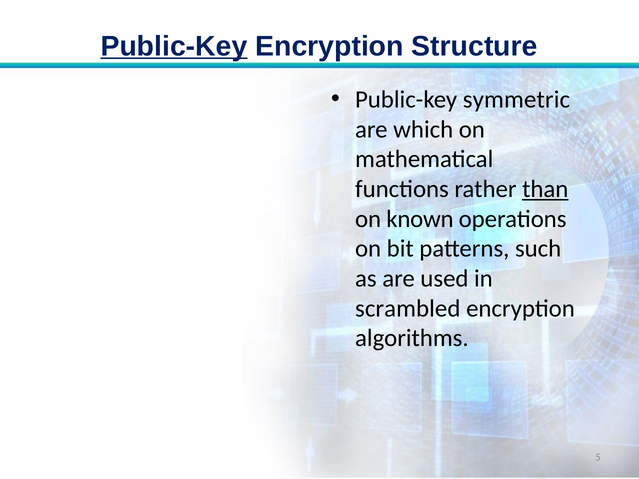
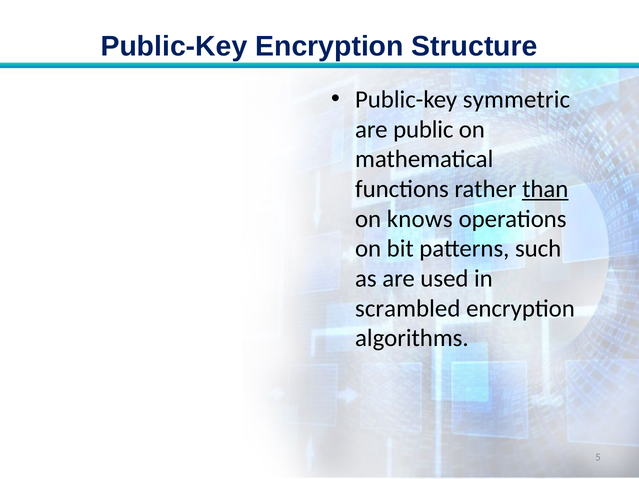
Public-Key underline: present -> none (174, 46)
which: which -> public (423, 130)
known: known -> knows (420, 219)
